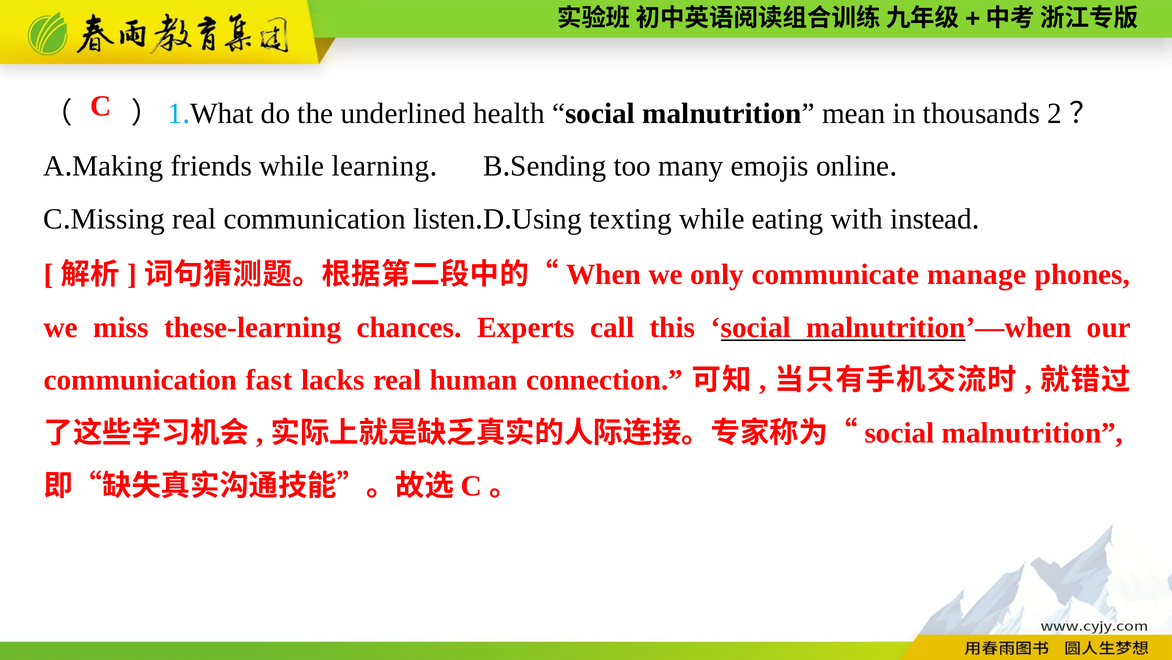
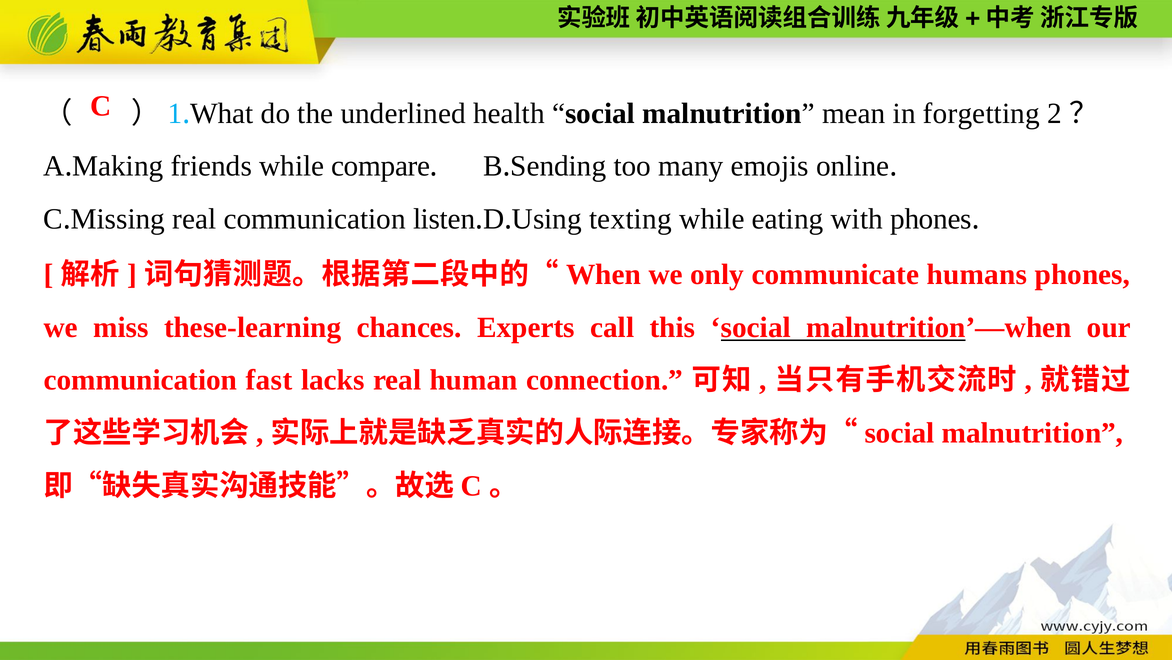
thousands: thousands -> forgetting (981, 113)
learning: learning -> compare (381, 166)
with instead: instead -> phones (931, 219)
manage: manage -> humans (977, 274)
